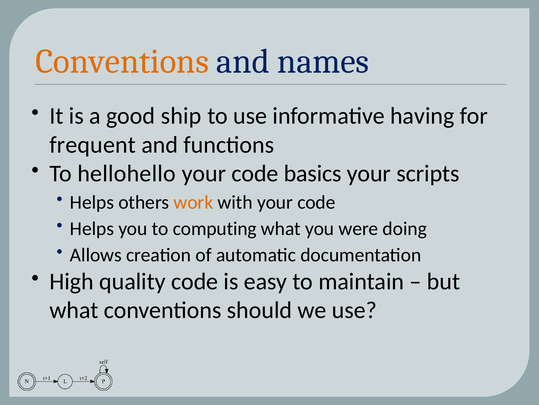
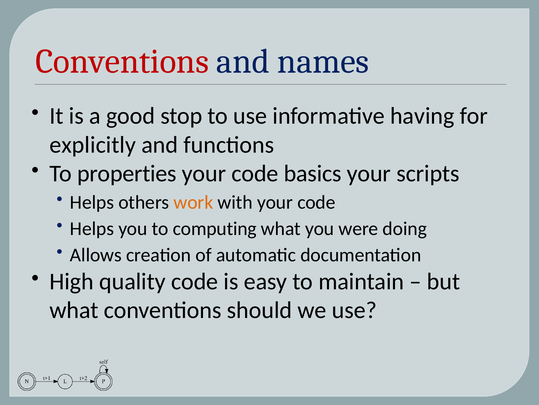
Conventions colour: orange -> red (122, 61)
ship: ship -> stop (181, 116)
frequent: frequent -> explicitly (93, 144)
hellohello: hellohello -> properties (127, 173)
